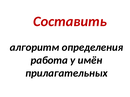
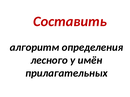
работа: работа -> лесного (49, 61)
